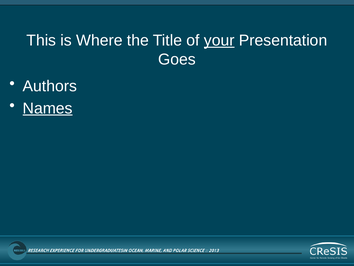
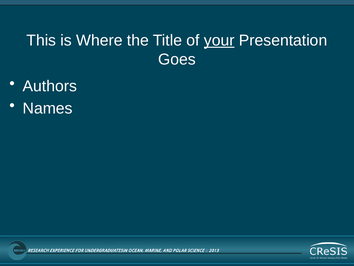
Names underline: present -> none (48, 108)
